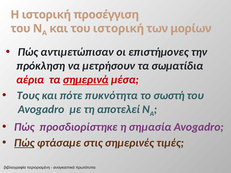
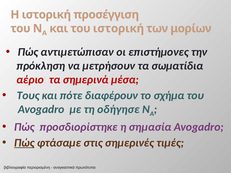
αέρια: αέρια -> αέριο (30, 80)
σημερινά underline: present -> none (86, 80)
πυκνότητα: πυκνότητα -> διαφέρουν (111, 96)
σωστή: σωστή -> σχήμα (169, 96)
αποτελεί: αποτελεί -> οδήγησε (118, 109)
